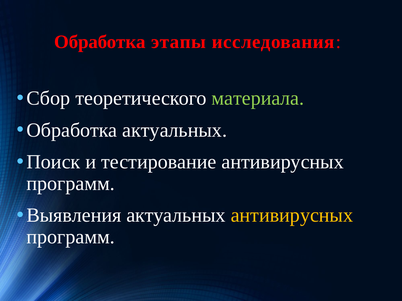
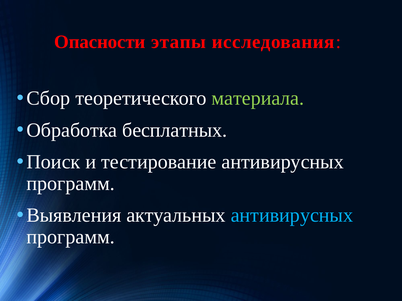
Обработка: Обработка -> Опасности (100, 42)
Обработка актуальных: актуальных -> бесплатных (175, 130)
антивирусных colour: yellow -> light blue (292, 216)
